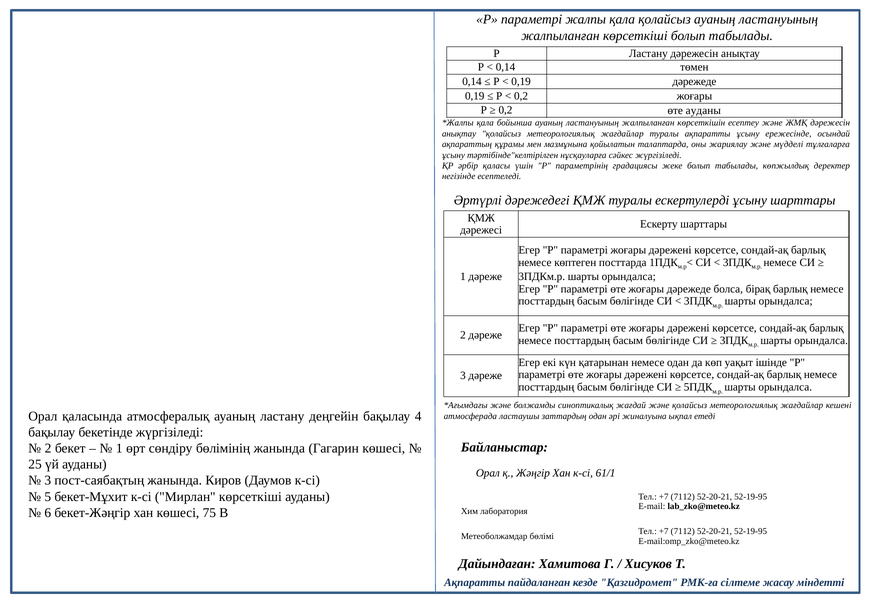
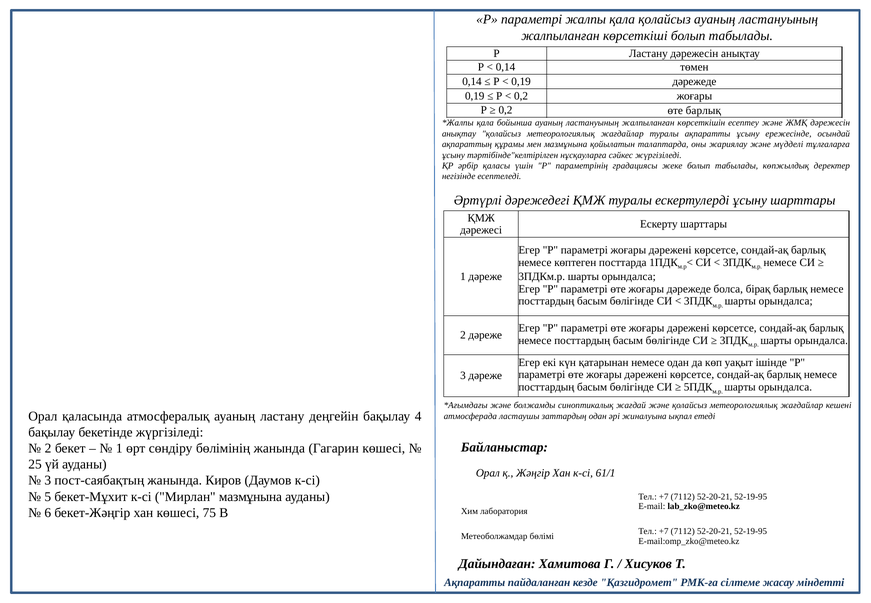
өте ауданы: ауданы -> барлық (703, 110)
Мирлан көрсеткіші: көрсеткіші -> мазмұнына (251, 497)
